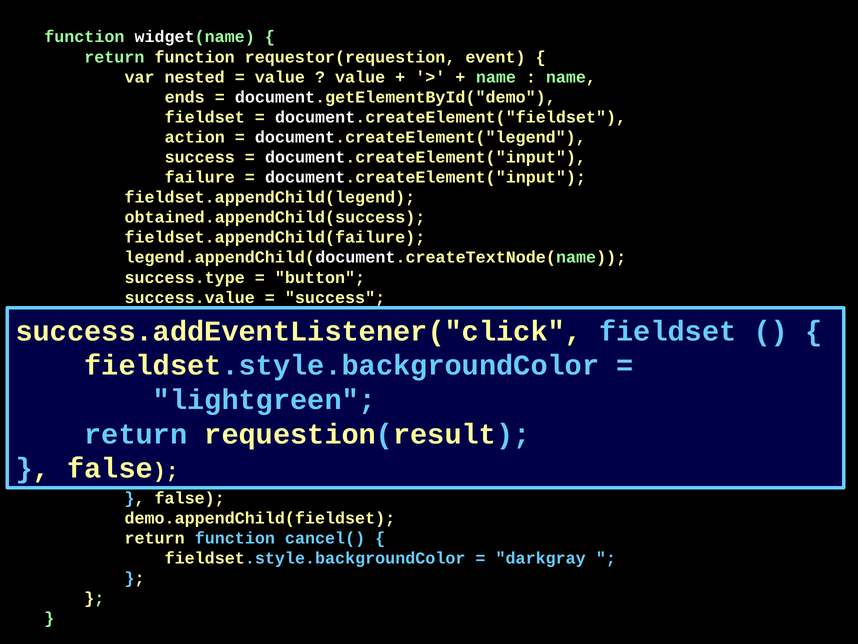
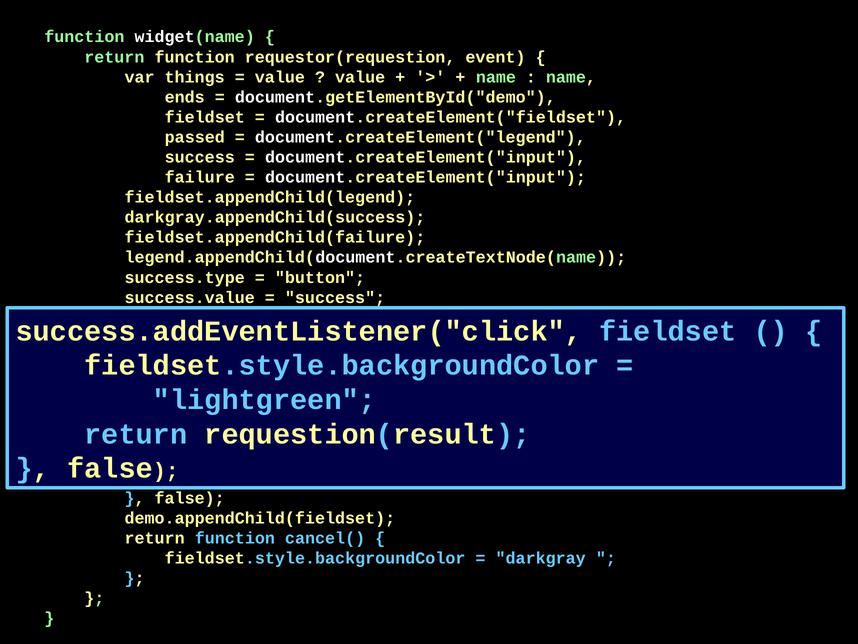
nested: nested -> things (195, 77)
action: action -> passed (195, 137)
obtained.appendChild(success: obtained.appendChild(success -> darkgray.appendChild(success (275, 217)
